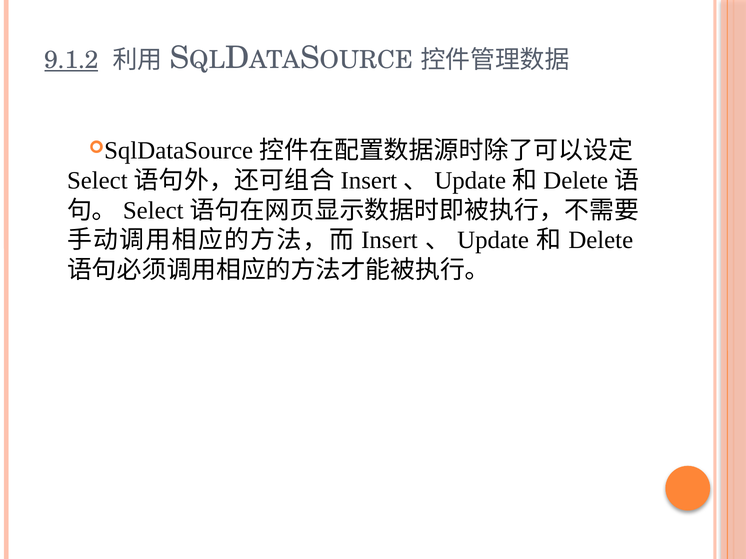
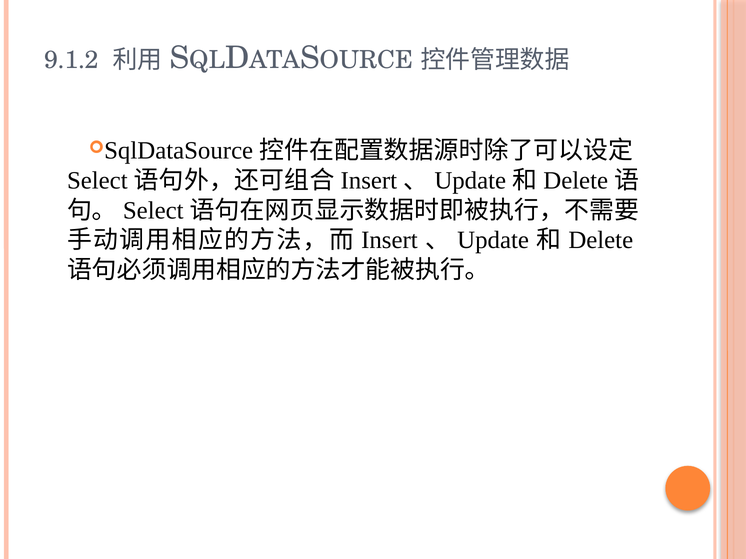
9.1.2 underline: present -> none (72, 60)
